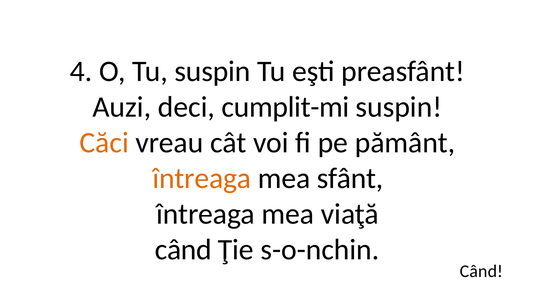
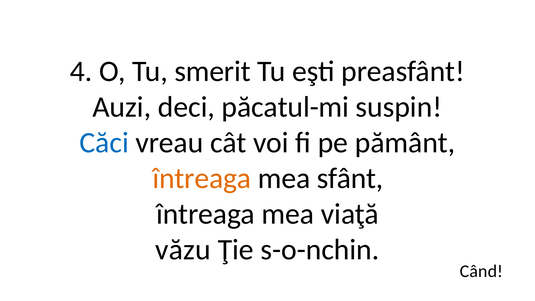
Tu suspin: suspin -> smerit (213, 71)
cumplit-mi: cumplit-mi -> păcatul-mi (285, 107)
Căci colour: orange -> blue (104, 143)
când: când -> văzu (183, 250)
